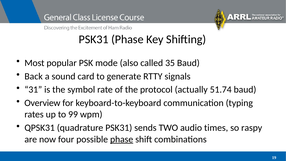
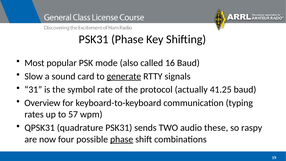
35: 35 -> 16 (170, 63)
Back: Back -> Slow (34, 76)
generate underline: none -> present (124, 76)
51.74: 51.74 -> 41.25 (221, 90)
99: 99 -> 57 (73, 114)
times: times -> these (216, 128)
